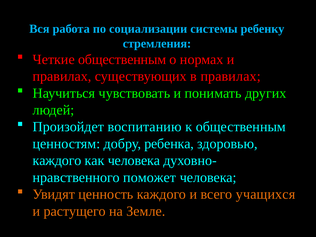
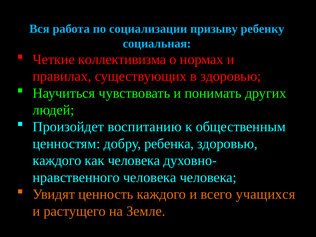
системы: системы -> призыву (214, 29)
стремления: стремления -> социальная (157, 43)
Четкие общественным: общественным -> коллективизма (122, 59)
в правилах: правилах -> здоровью (231, 76)
поможет: поможет -> человека (150, 177)
